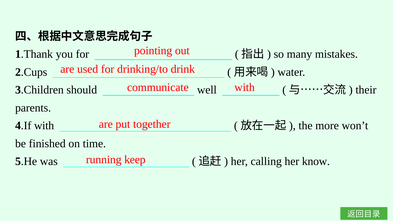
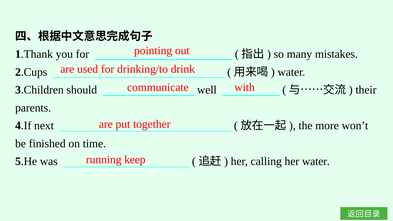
4.If with: with -> next (44, 126)
her know: know -> water (316, 161)
